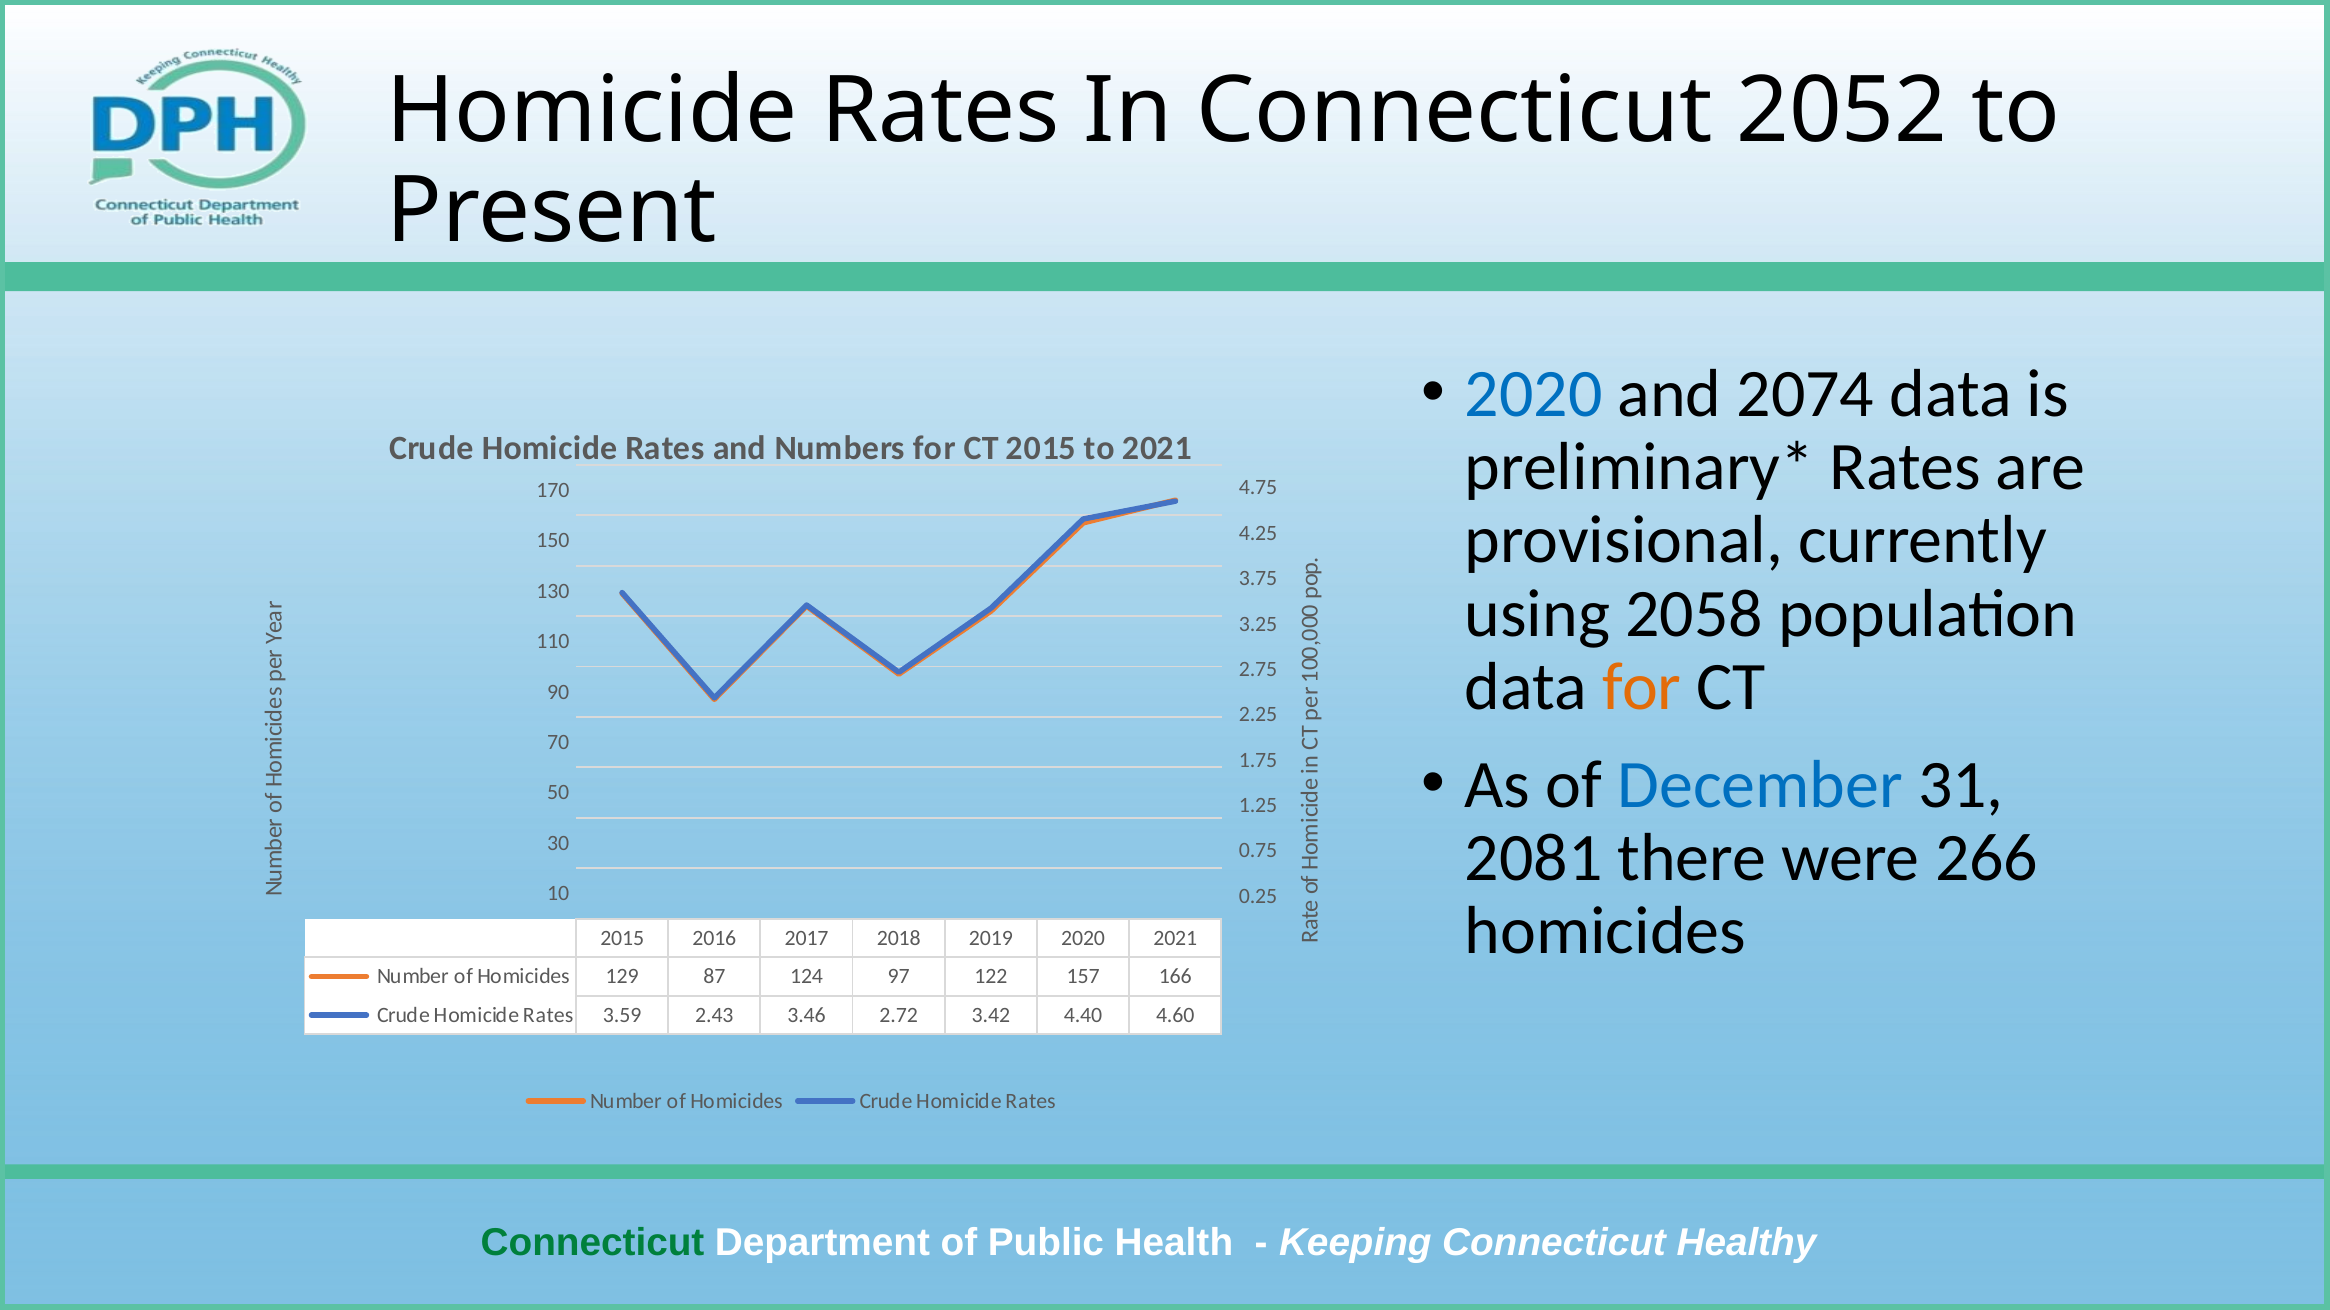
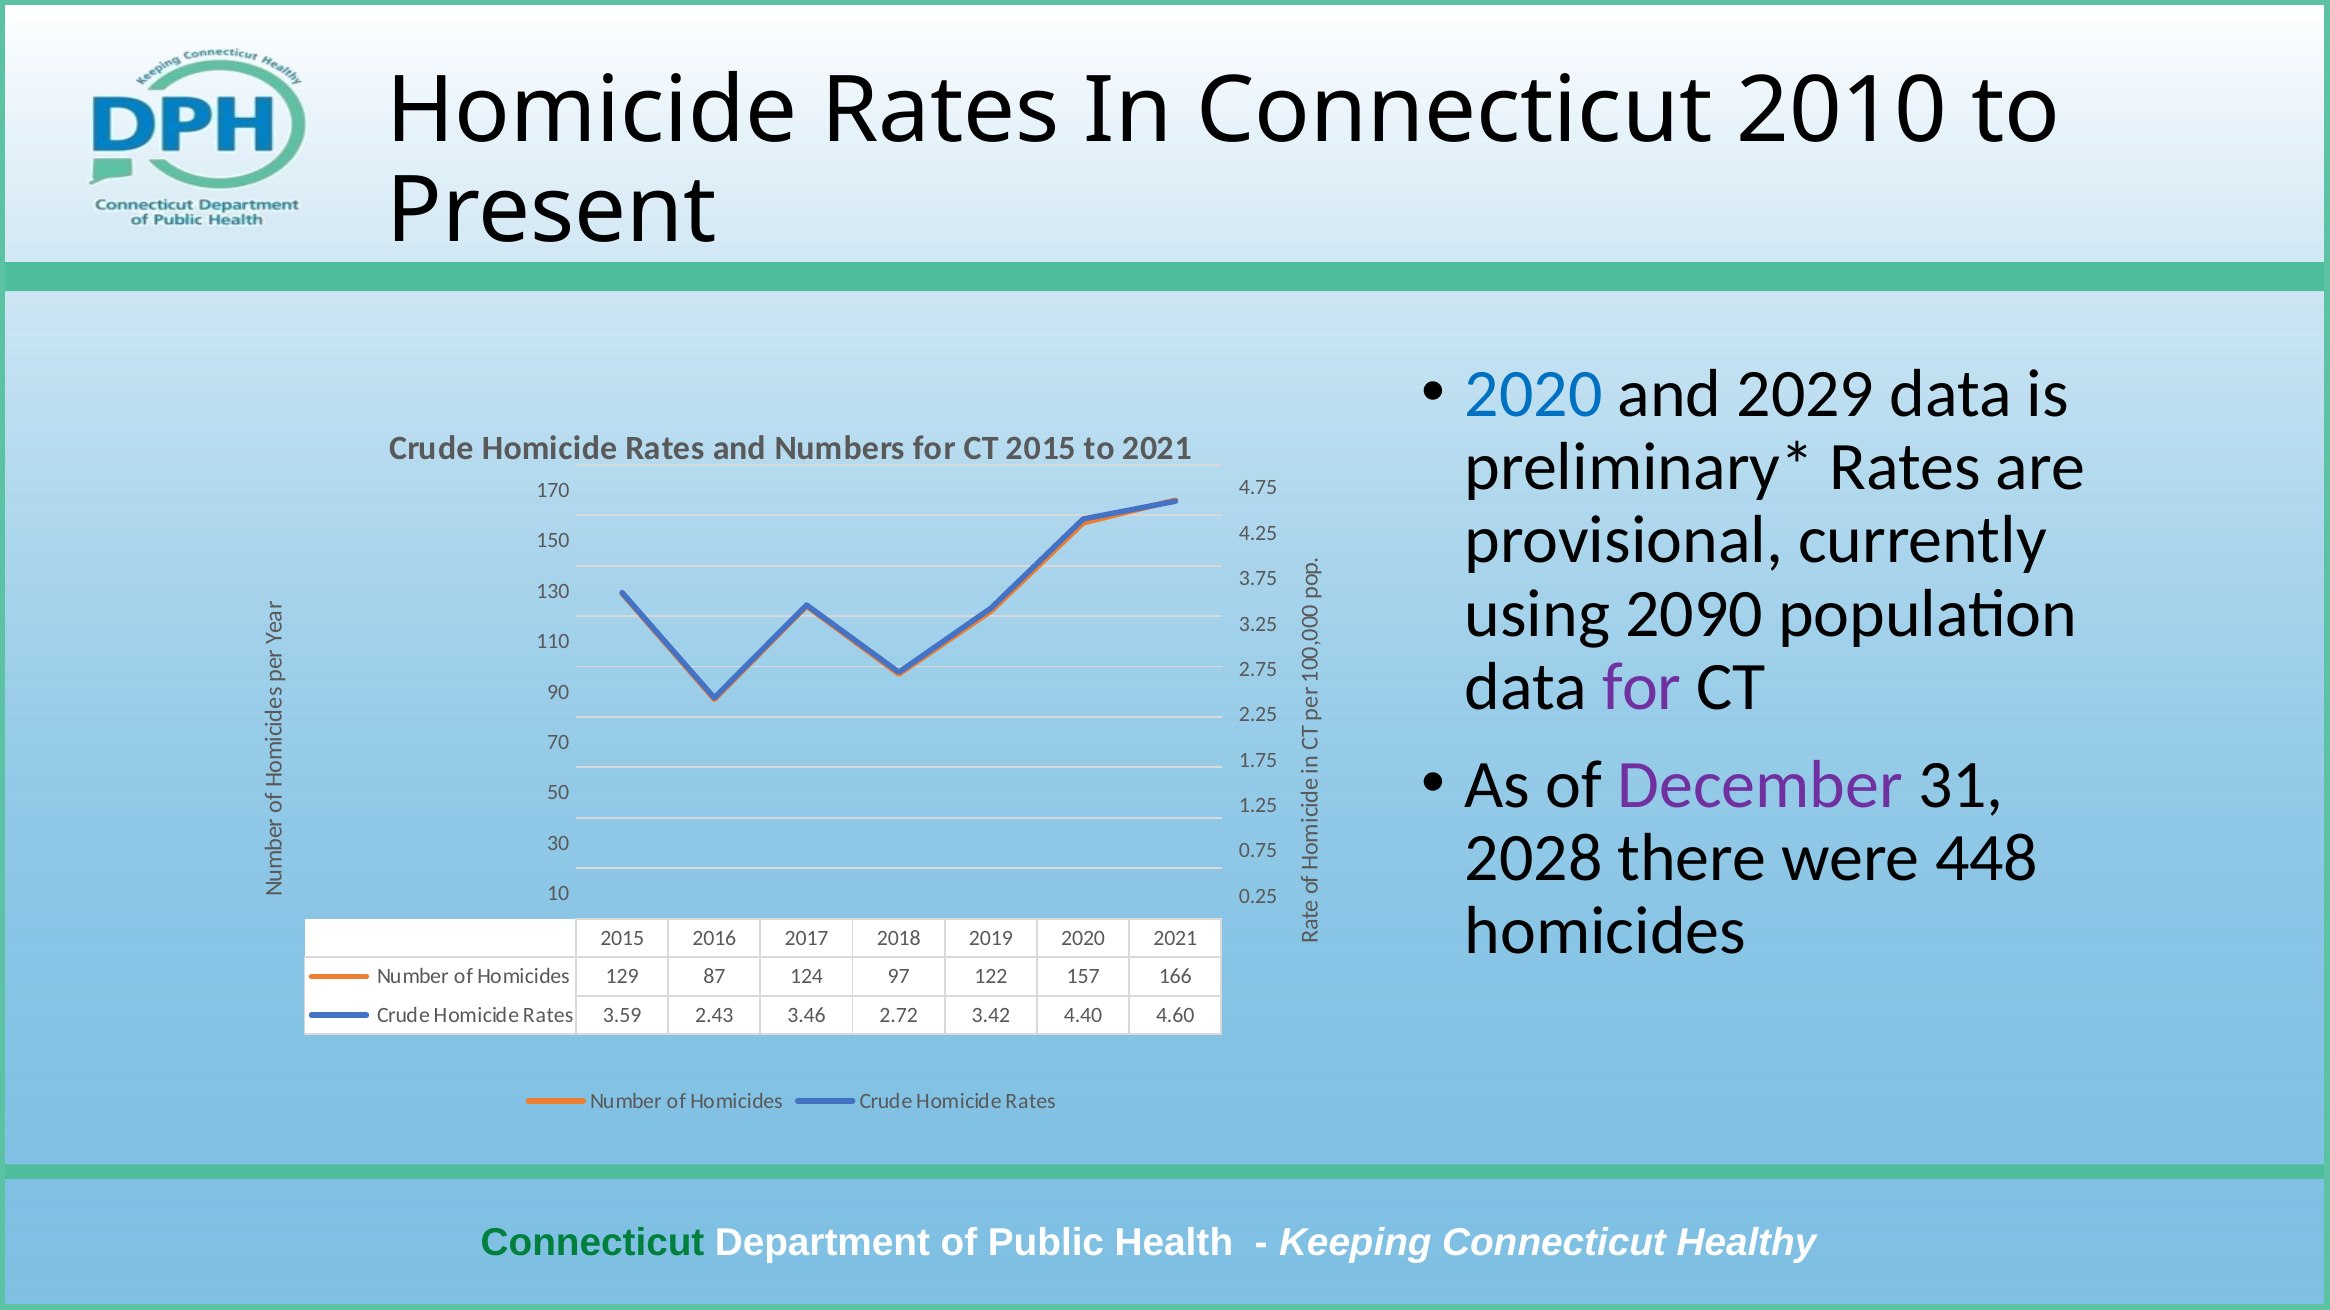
2052: 2052 -> 2010 (1842, 111)
2074: 2074 -> 2029 (1806, 394)
2058: 2058 -> 2090 (1694, 614)
for colour: orange -> purple (1642, 687)
December colour: blue -> purple (1760, 785)
2081: 2081 -> 2028 (1534, 859)
266: 266 -> 448 (1987, 859)
